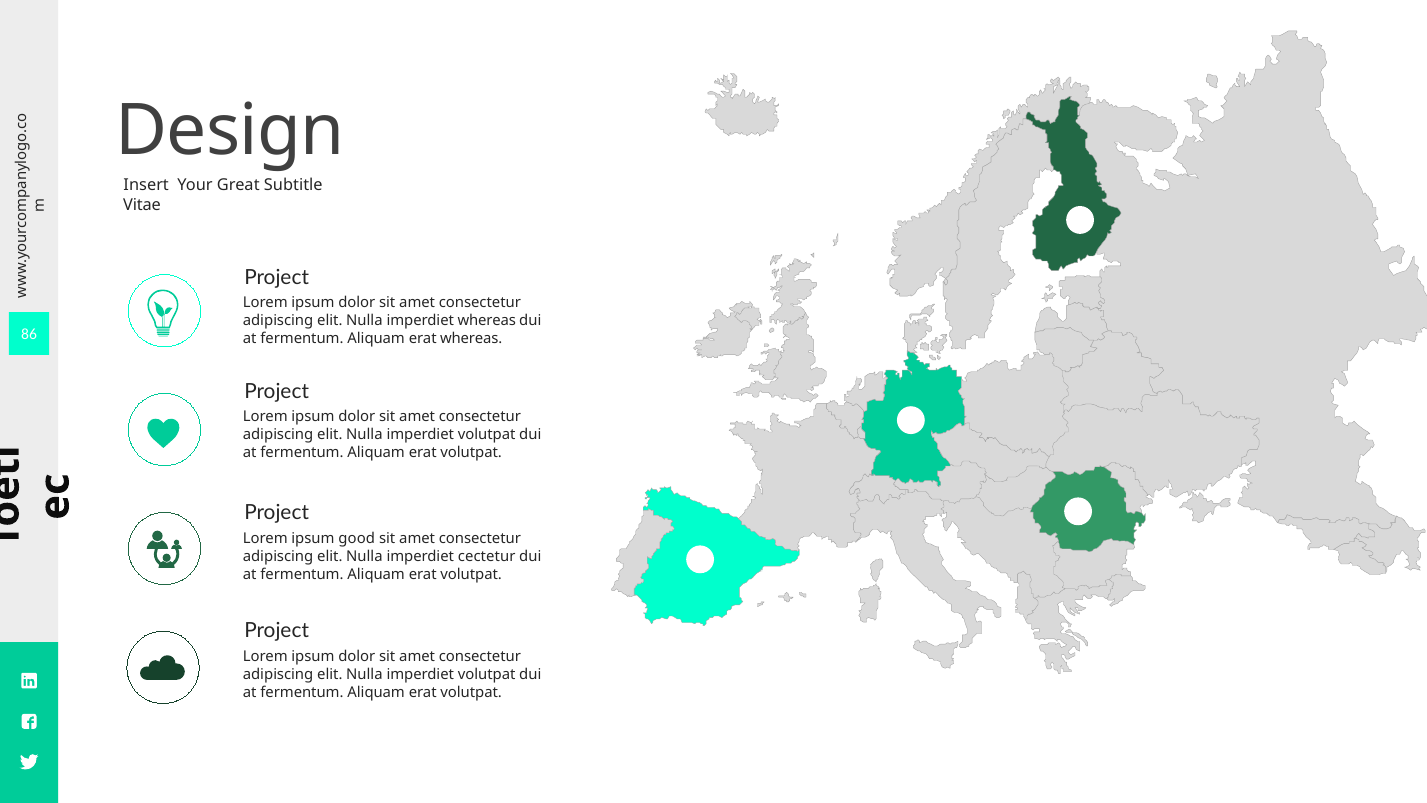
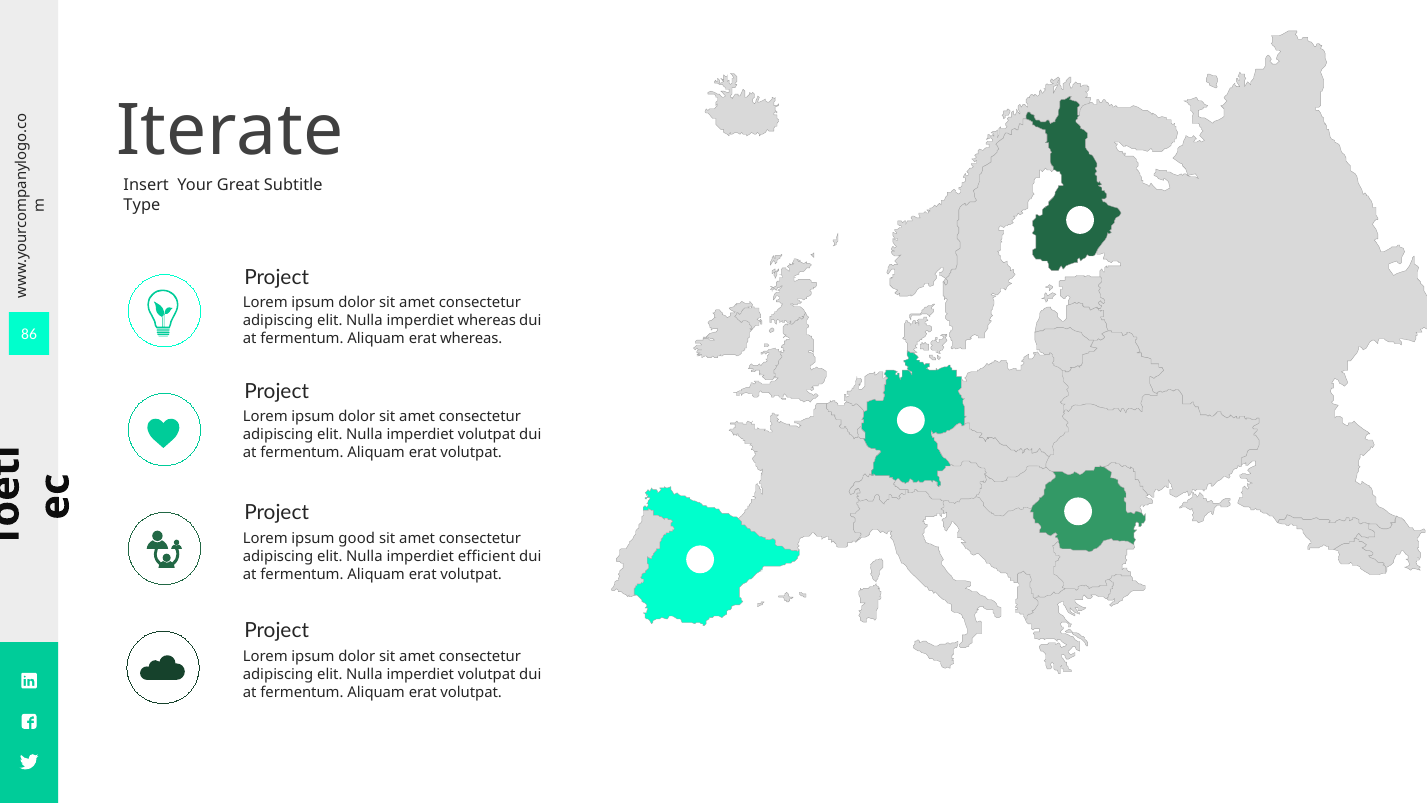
Design: Design -> Iterate (230, 131)
Vitae: Vitae -> Type (142, 205)
cectetur: cectetur -> efficient (487, 556)
